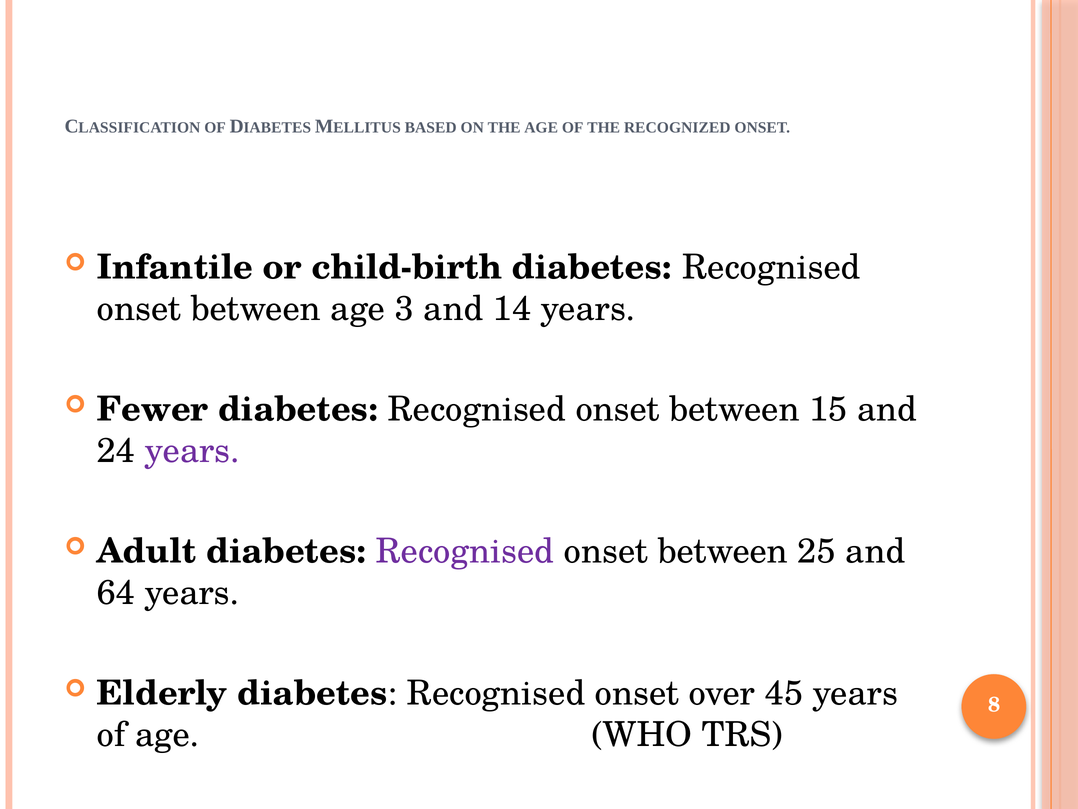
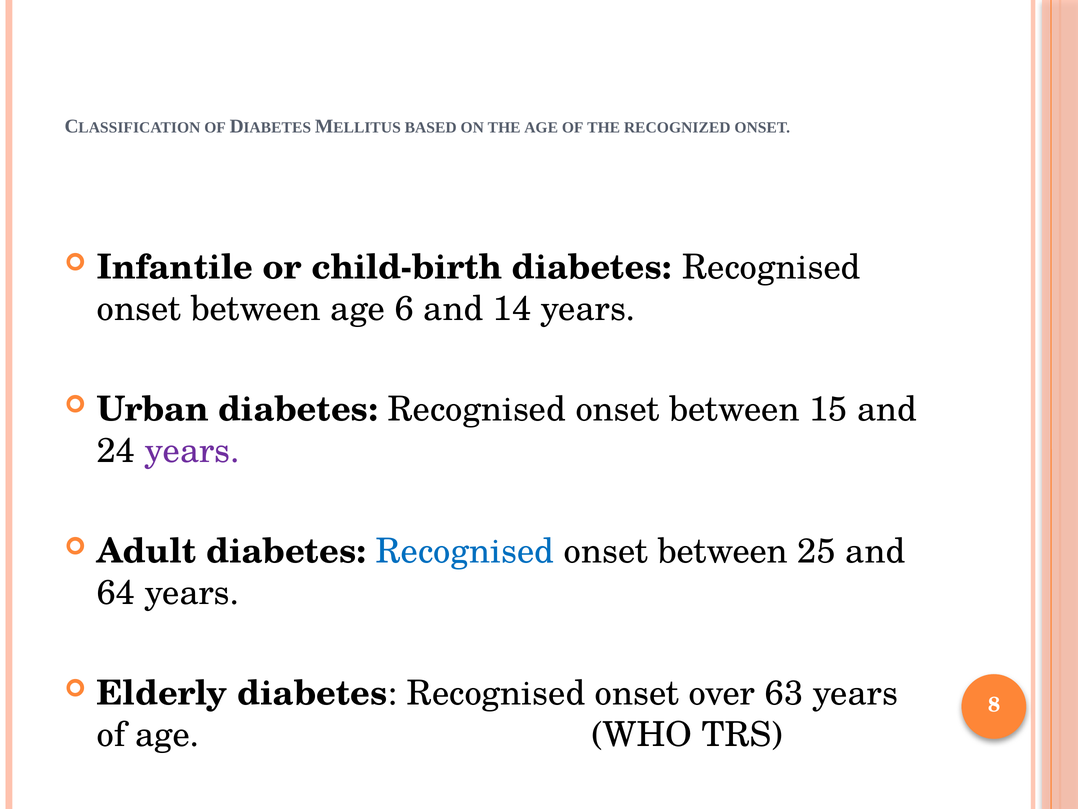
3: 3 -> 6 (404, 309)
Fewer: Fewer -> Urban (153, 409)
Recognised colour: purple -> blue (465, 551)
45: 45 -> 63 (784, 693)
